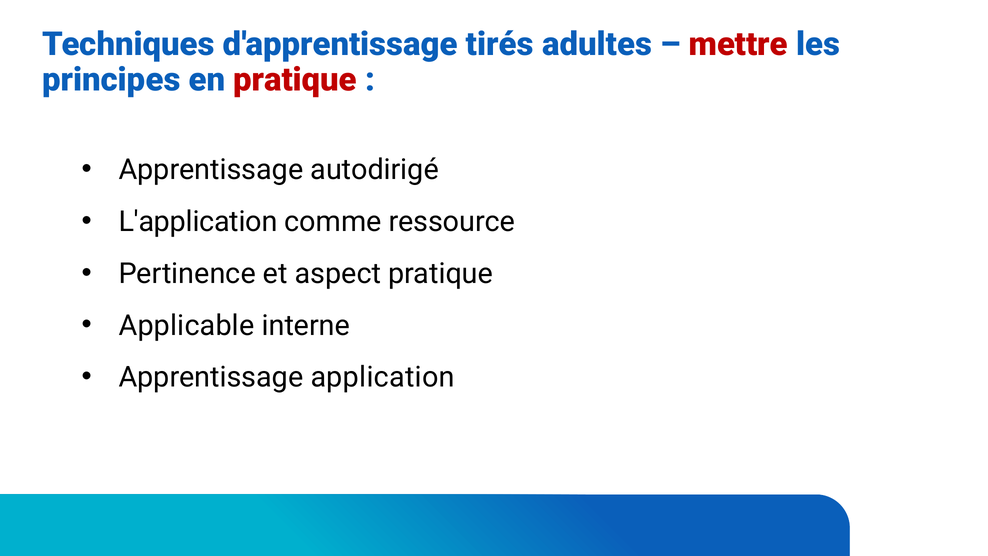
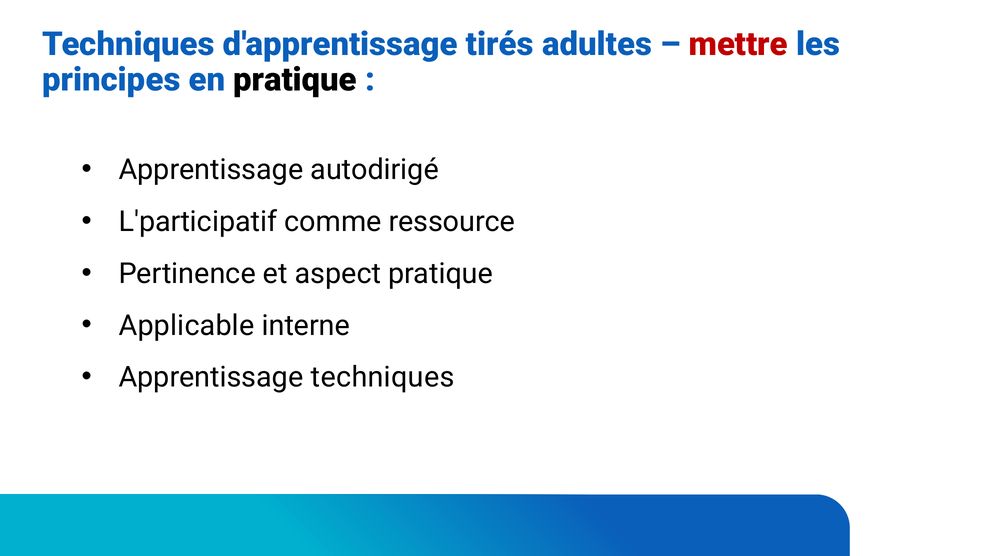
pratique colour: red -> black (295, 80)
L'application: L'application -> L'participatif (198, 222)
Apprentissage application: application -> techniques (383, 377)
